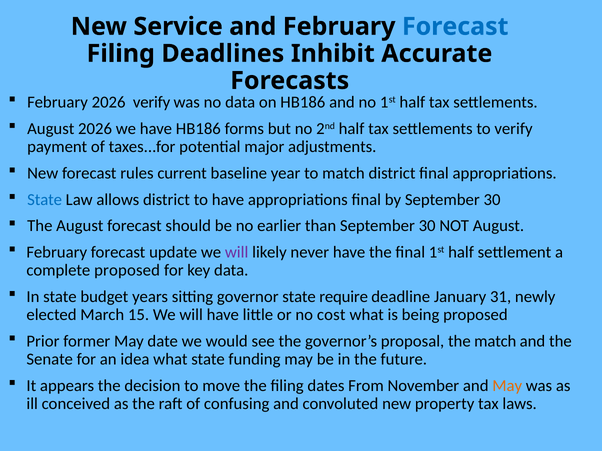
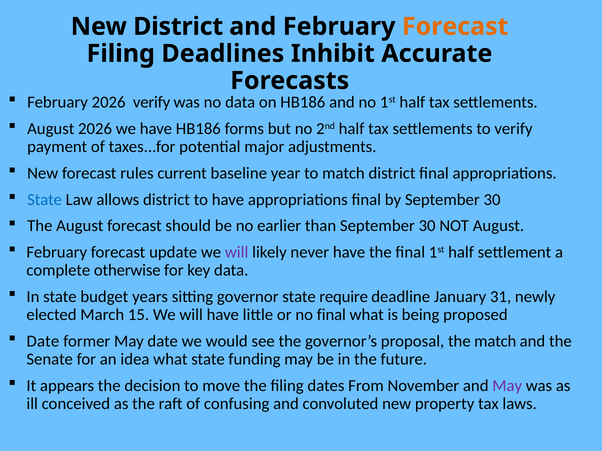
New Service: Service -> District (178, 27)
Forecast colour: blue -> orange (455, 27)
complete proposed: proposed -> otherwise (127, 271)
no cost: cost -> final (331, 315)
Prior: Prior -> Date (43, 342)
May colour: orange -> purple (507, 386)
